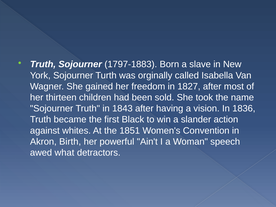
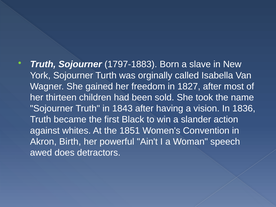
what: what -> does (65, 153)
